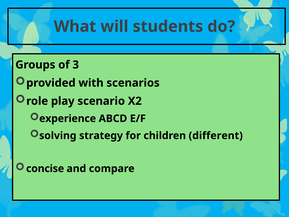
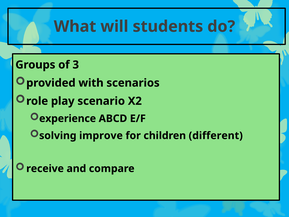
strategy: strategy -> improve (101, 135)
concise: concise -> receive (45, 168)
